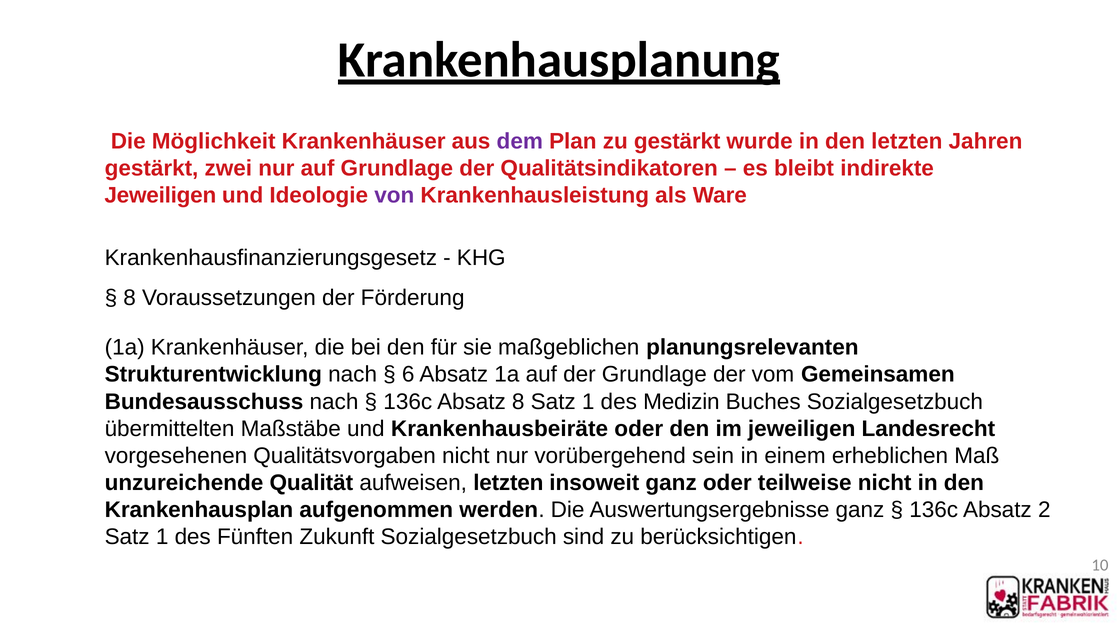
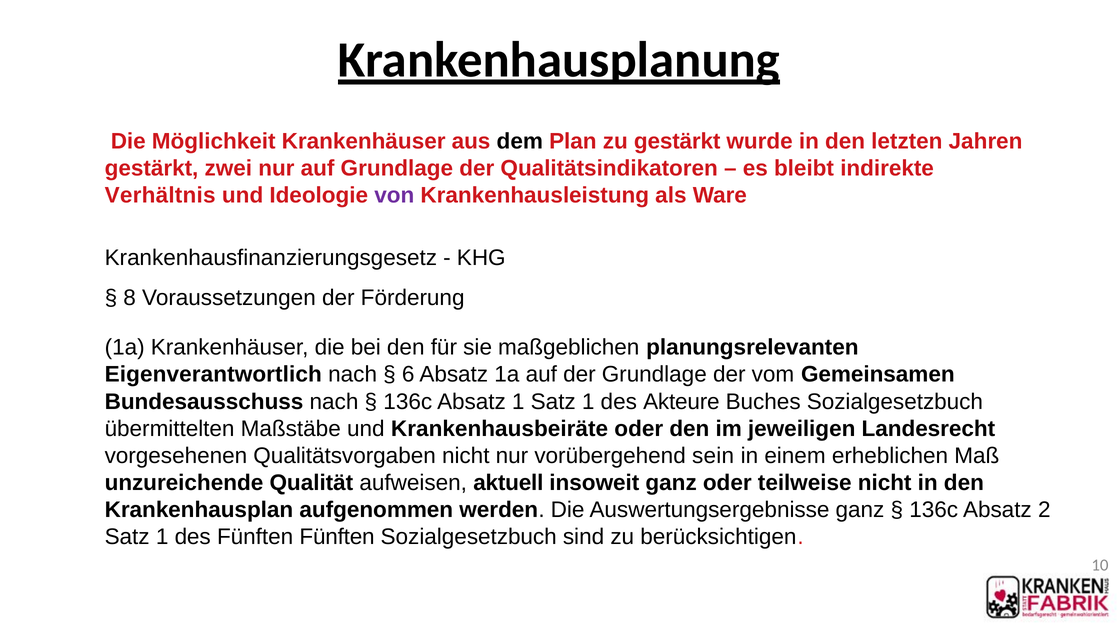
dem colour: purple -> black (520, 141)
Jeweiligen: Jeweiligen -> Verhältnis (160, 196)
Strukturentwicklung: Strukturentwicklung -> Eigenverantwortlich (213, 375)
Absatz 8: 8 -> 1 (518, 402)
Medizin: Medizin -> Akteure (681, 402)
aufweisen letzten: letzten -> aktuell (508, 483)
Fünften Zukunft: Zukunft -> Fünften (337, 537)
